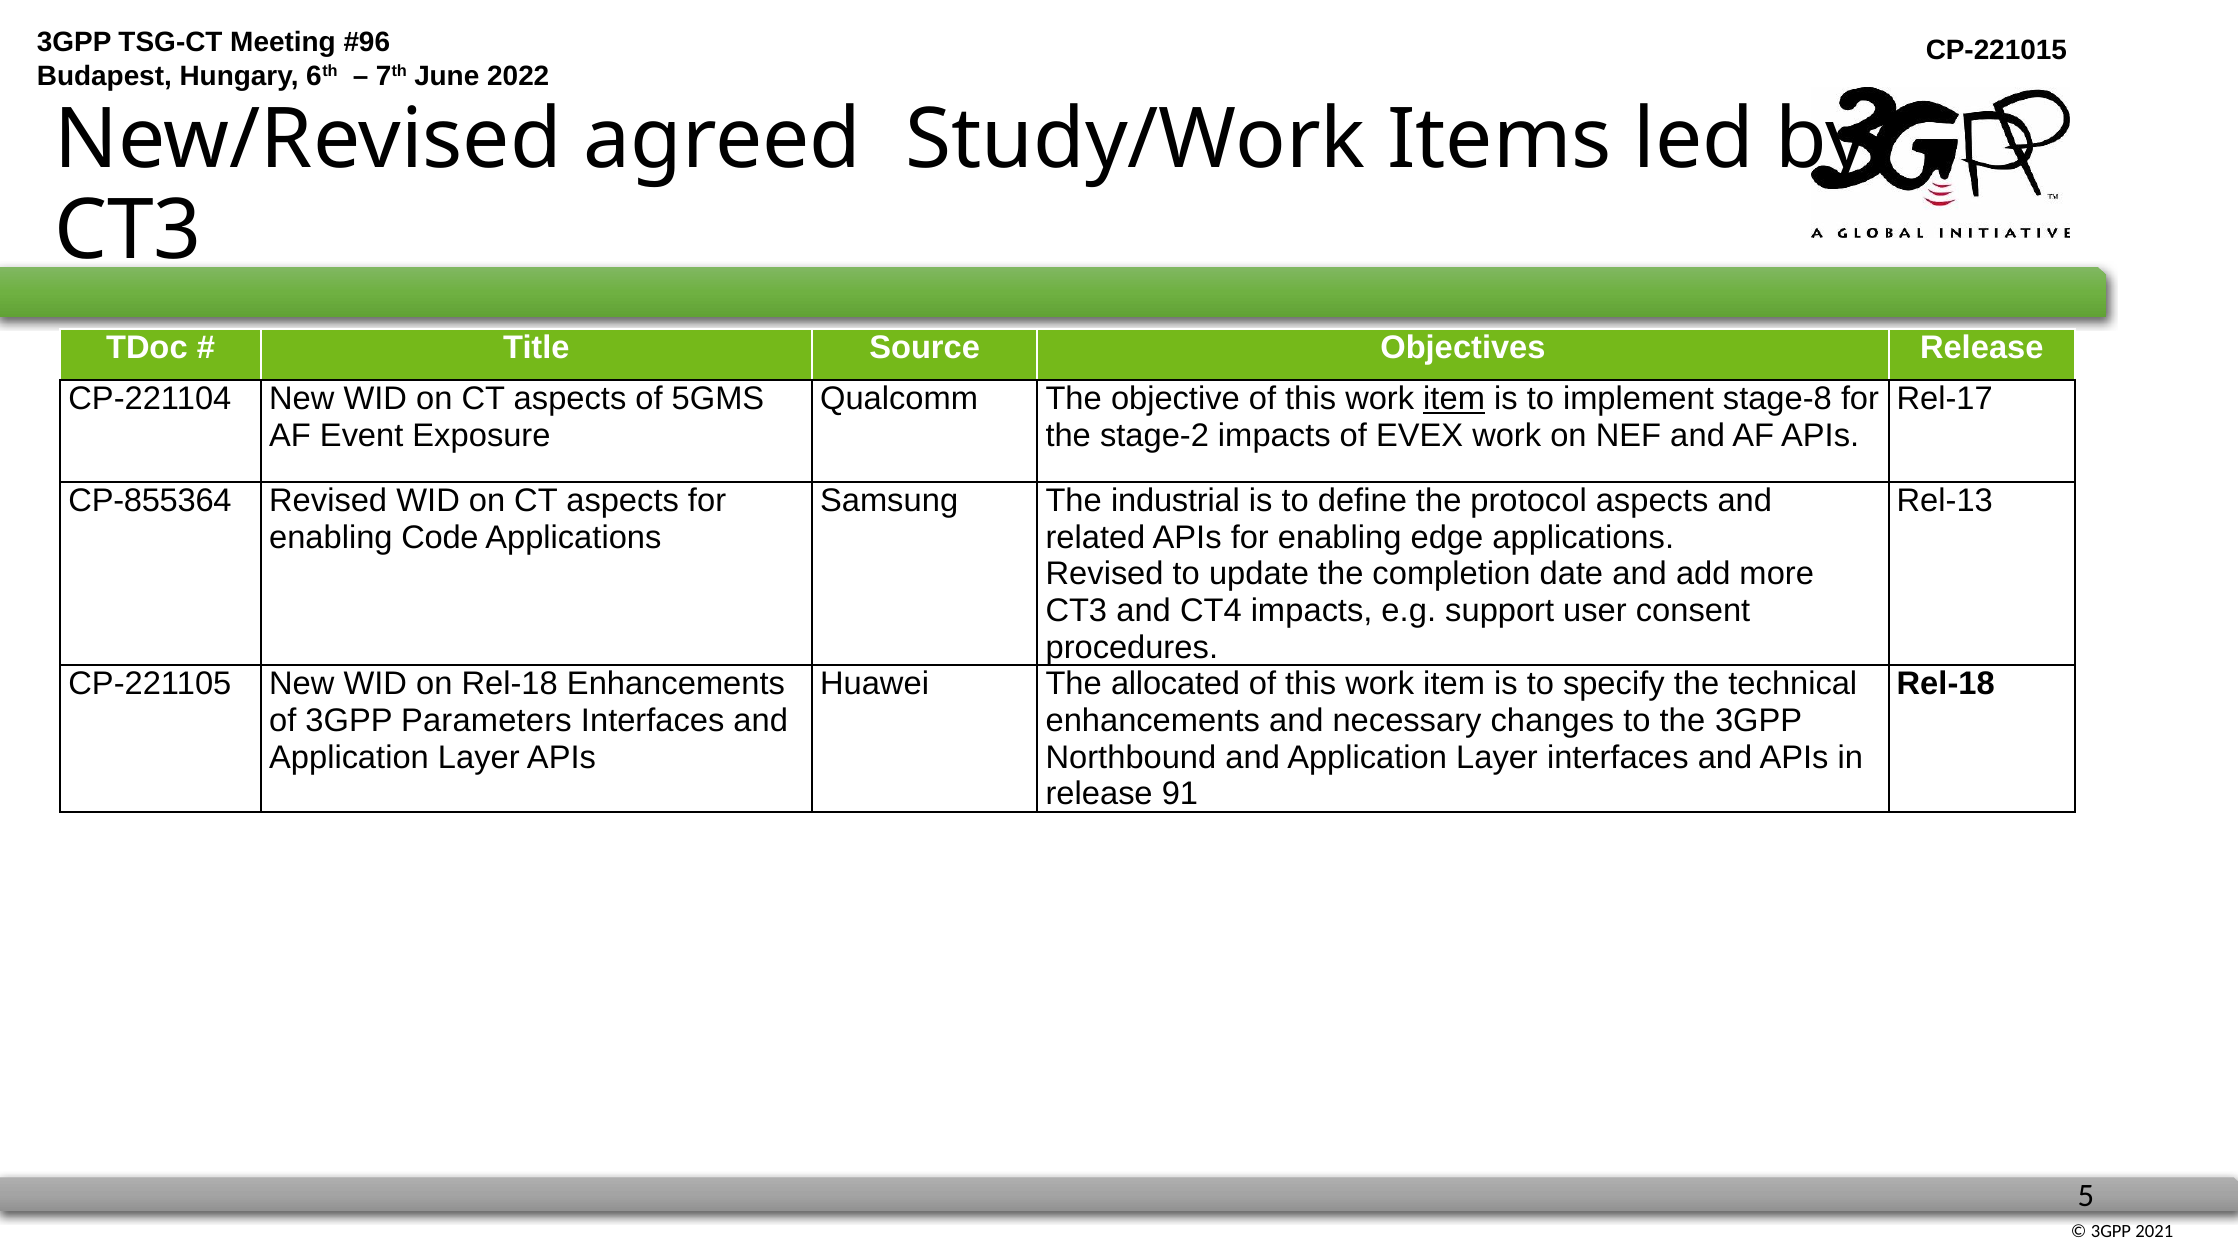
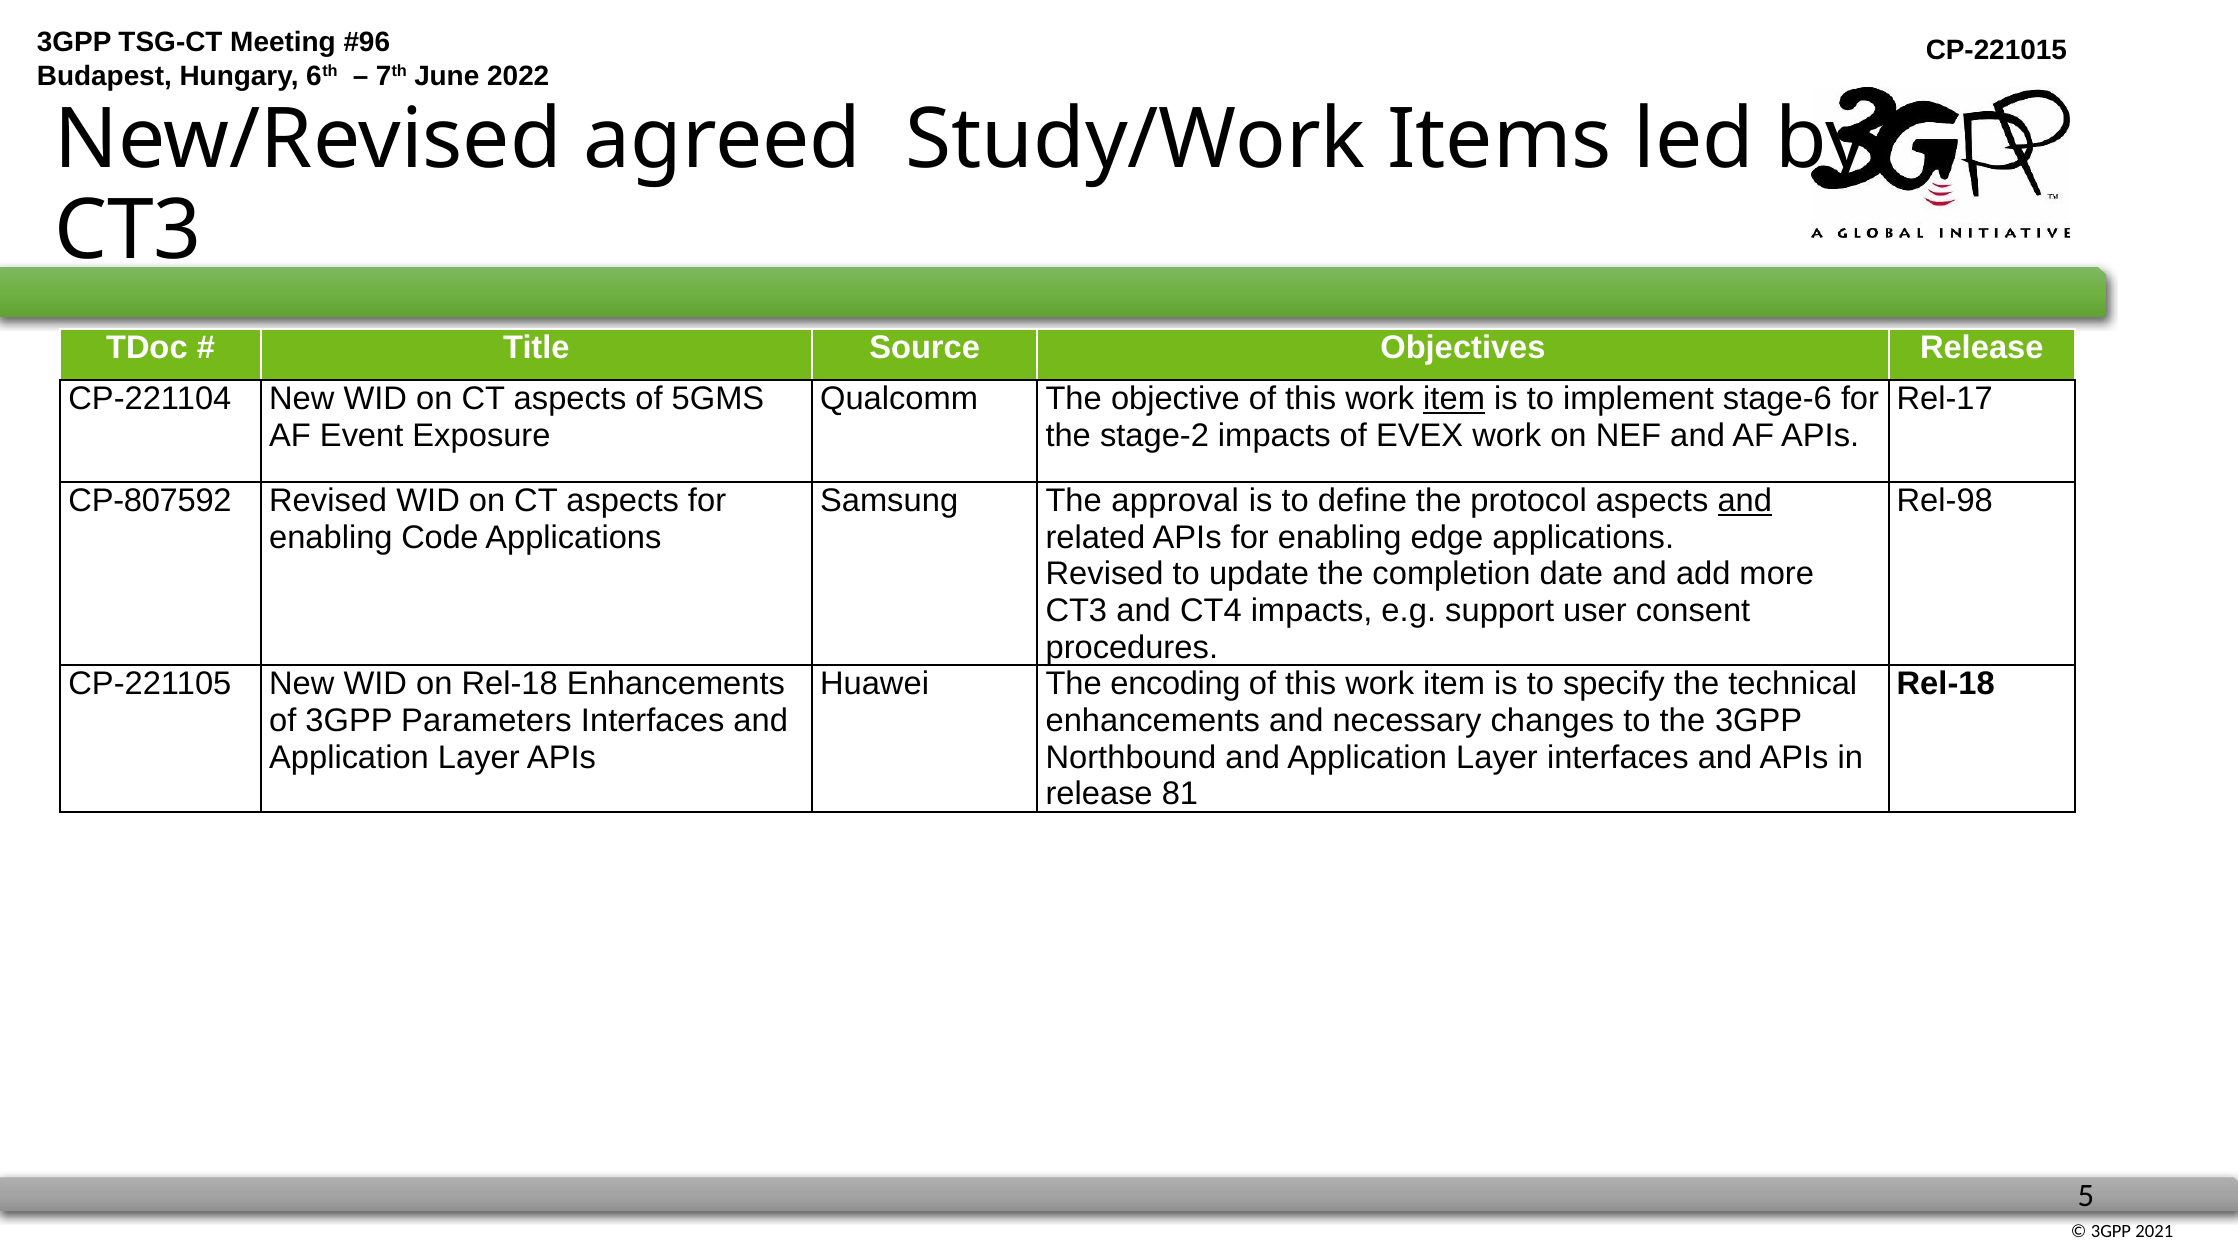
stage-8: stage-8 -> stage-6 (1777, 399)
CP-855364: CP-855364 -> CP-807592 (150, 501)
industrial: industrial -> approval (1175, 501)
and underline: none -> present (1745, 501)
Rel-13: Rel-13 -> Rel-98 (1945, 501)
allocated: allocated -> encoding (1176, 684)
91: 91 -> 81 (1180, 794)
